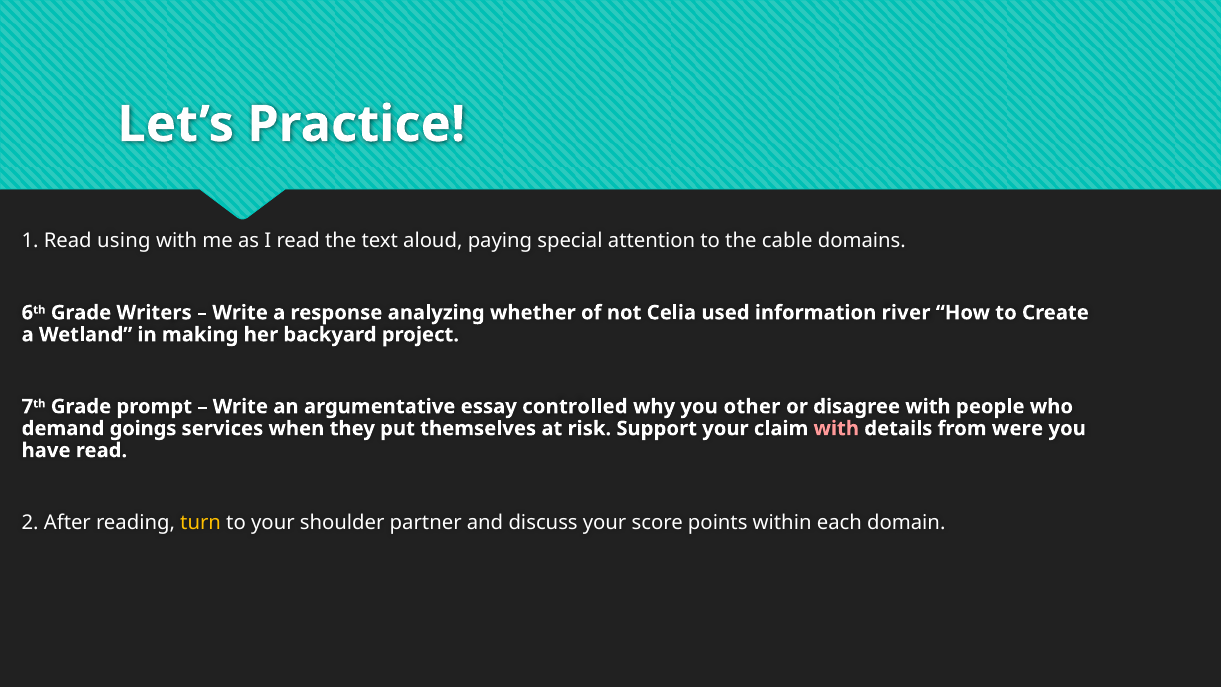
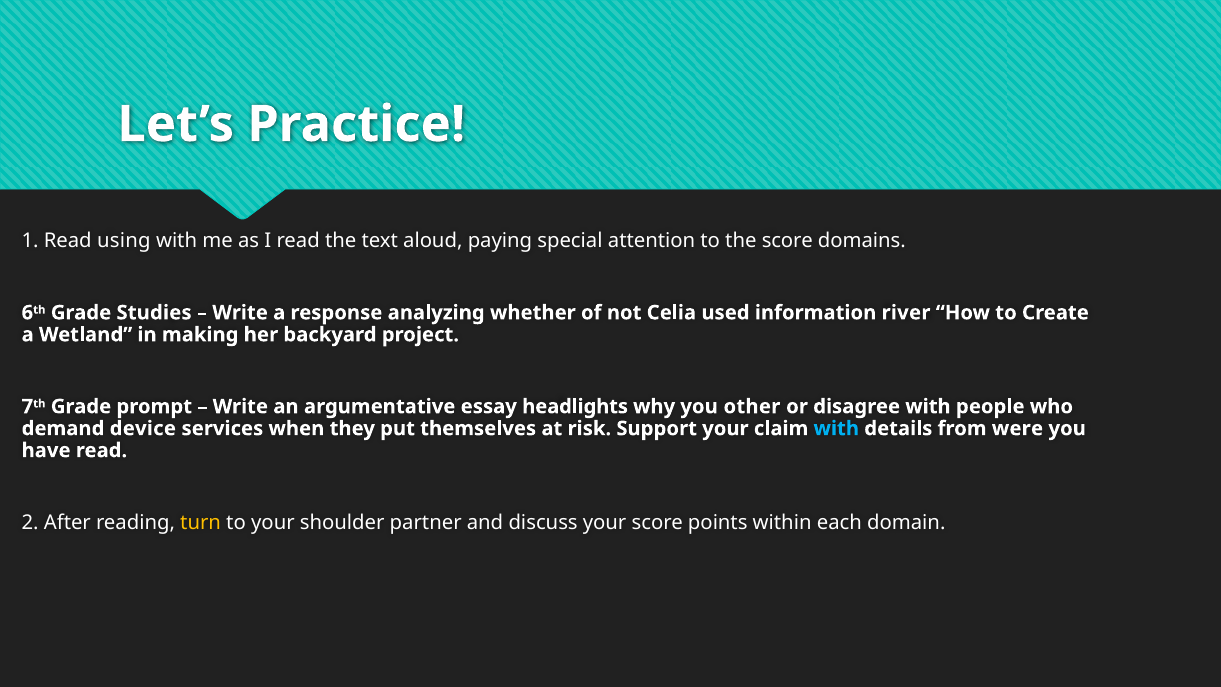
the cable: cable -> score (787, 241)
Writers: Writers -> Studies (154, 313)
controlled: controlled -> headlights (575, 406)
goings: goings -> device (143, 428)
with colour: pink -> light blue (836, 428)
